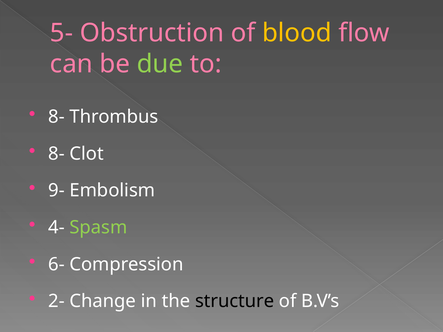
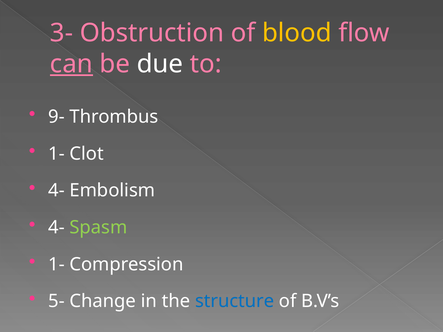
5-: 5- -> 3- (62, 33)
can underline: none -> present (71, 64)
due colour: light green -> white (160, 64)
8-: 8- -> 9- (56, 117)
8-: 8- -> 1- (56, 154)
9-: 9- -> 4- (56, 191)
6-: 6- -> 1- (56, 265)
2-: 2- -> 5- (56, 301)
structure colour: black -> blue (235, 301)
